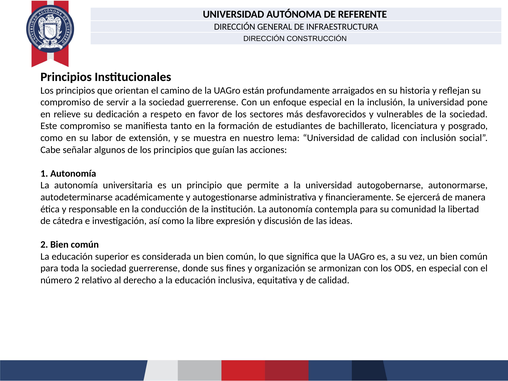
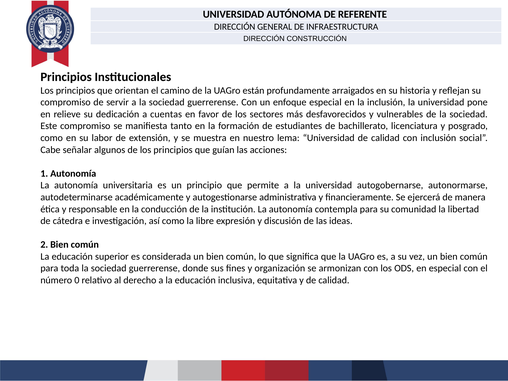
respeto: respeto -> cuentas (166, 114)
número 2: 2 -> 0 (77, 280)
